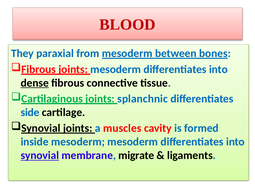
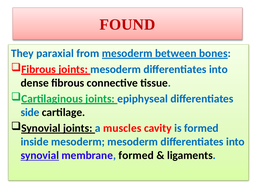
BLOOD: BLOOD -> FOUND (127, 25)
dense underline: present -> none (35, 83)
splanchnic: splanchnic -> epiphyseal (143, 99)
membrane migrate: migrate -> formed (136, 156)
